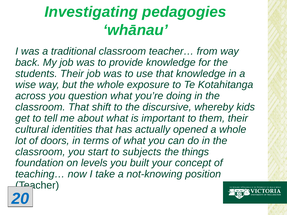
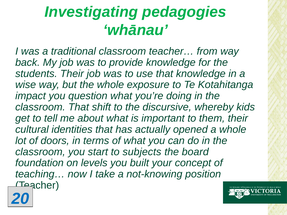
across: across -> impact (31, 96)
things: things -> board (195, 152)
